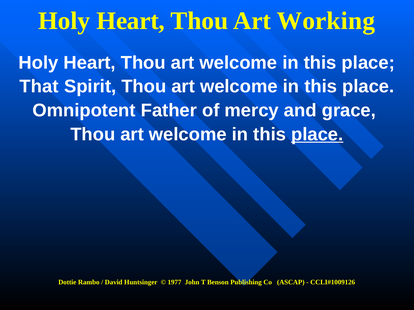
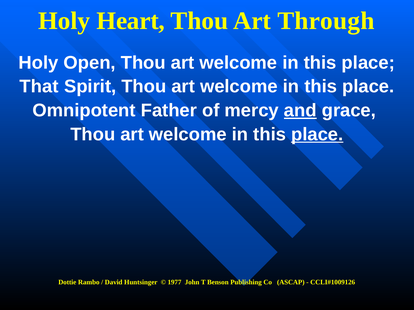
Working: Working -> Through (326, 21)
Heart: Heart -> Open (90, 63)
and underline: none -> present (300, 111)
